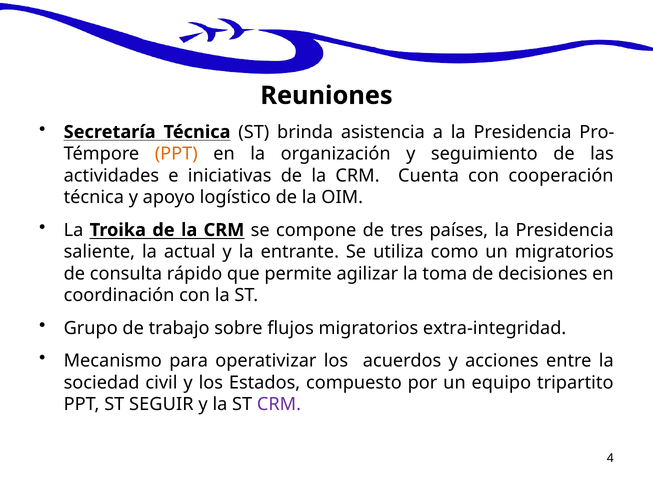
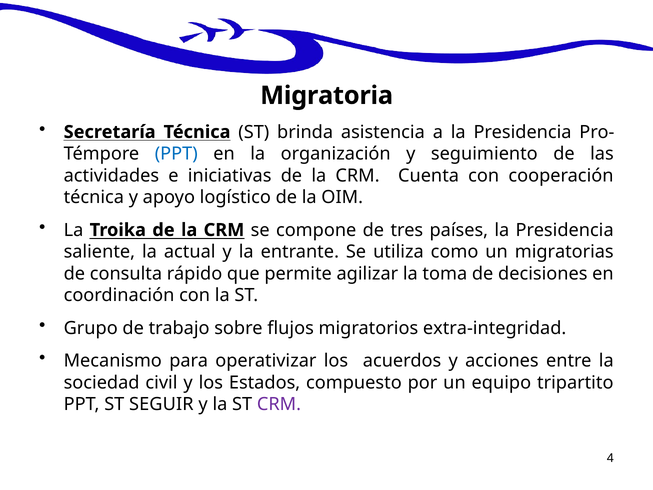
Reuniones: Reuniones -> Migratoria (327, 95)
PPT colour: orange -> blue (176, 154)
un migratorios: migratorios -> migratorias (564, 252)
